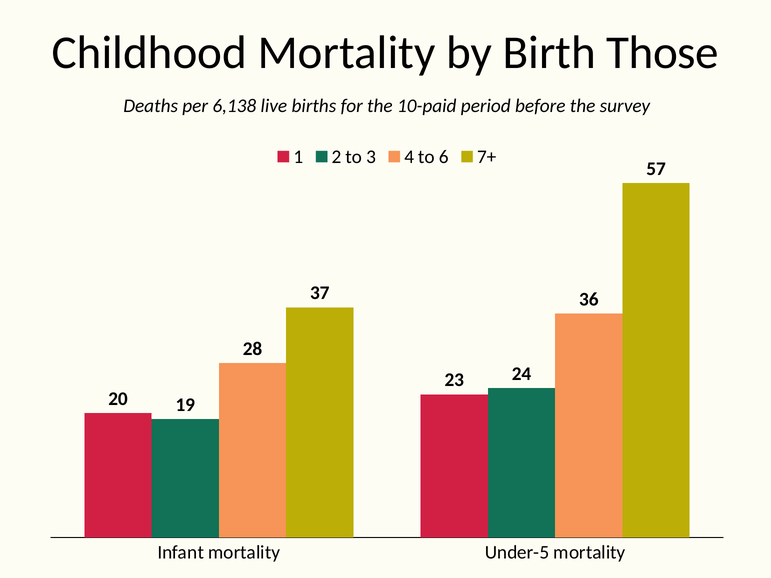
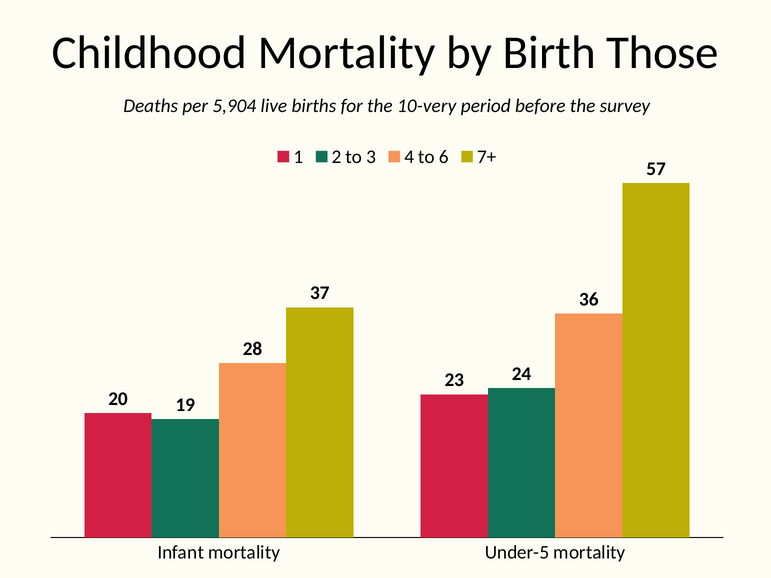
6,138: 6,138 -> 5,904 (234, 106)
10-paid: 10-paid -> 10-very (427, 106)
